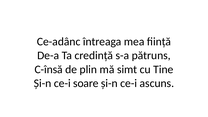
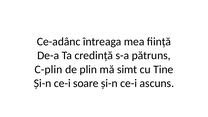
C-însă: C-însă -> C-plin (49, 69)
